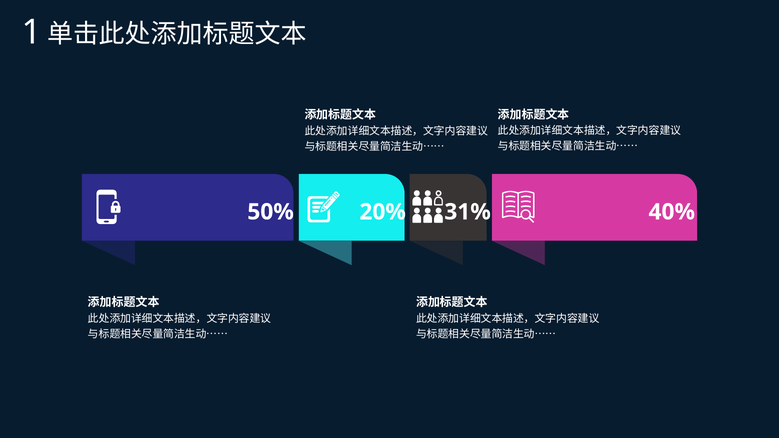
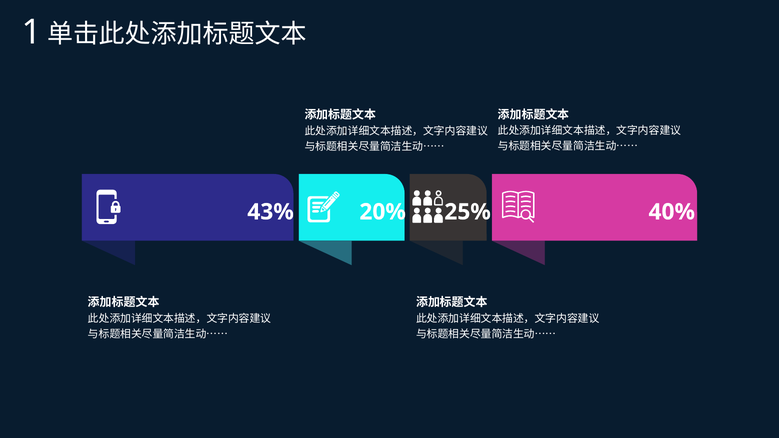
50%: 50% -> 43% (271, 212)
31%: 31% -> 25% (468, 212)
